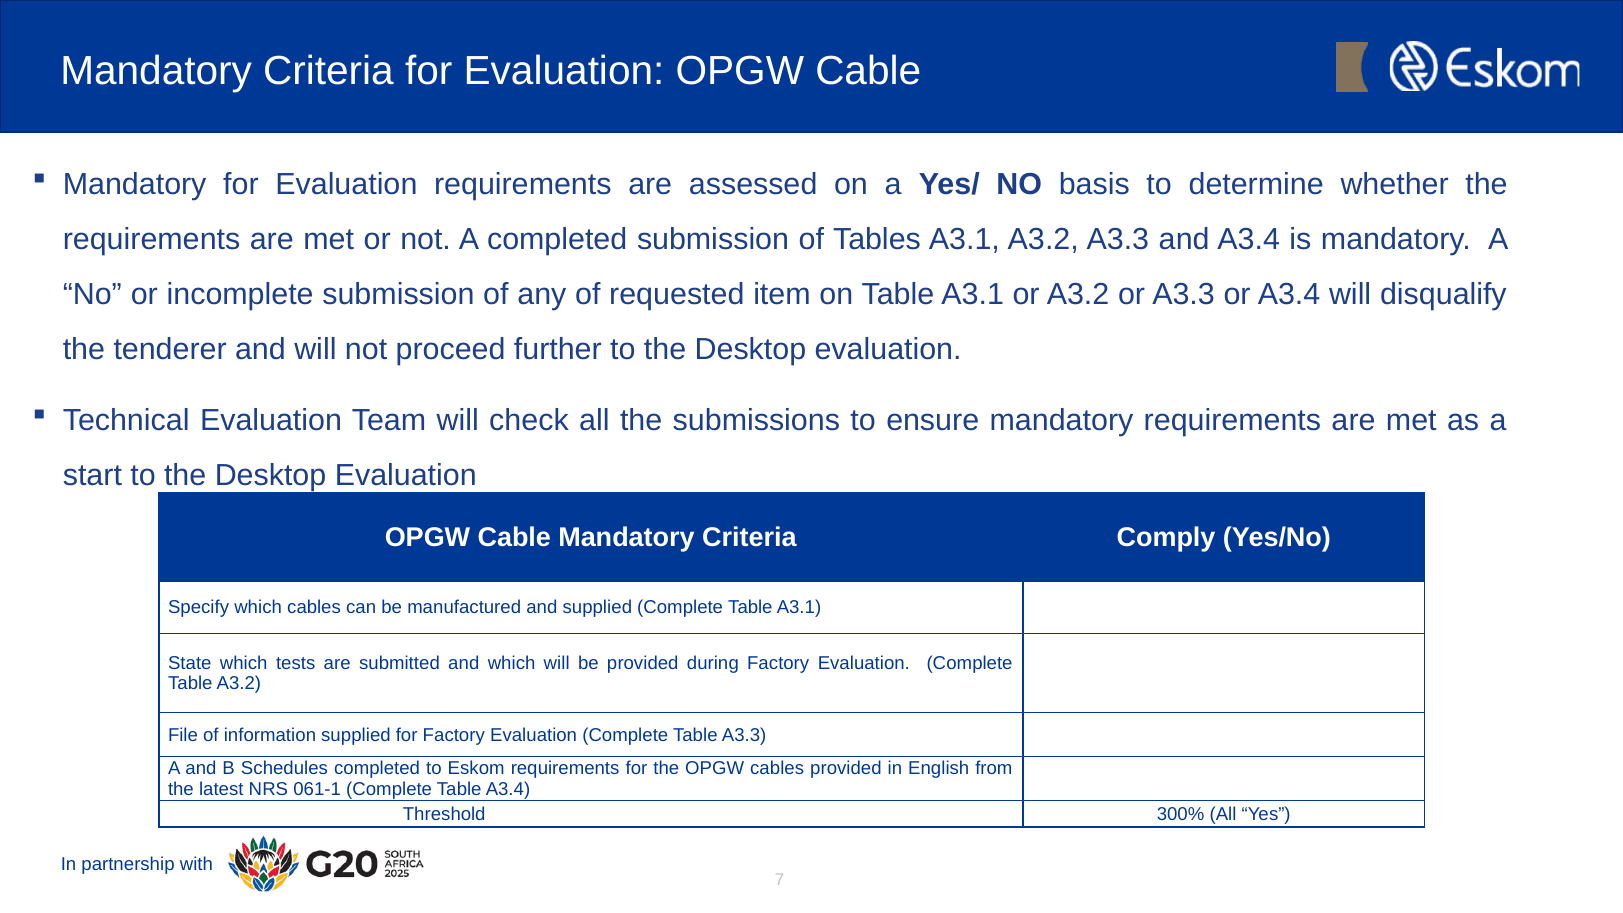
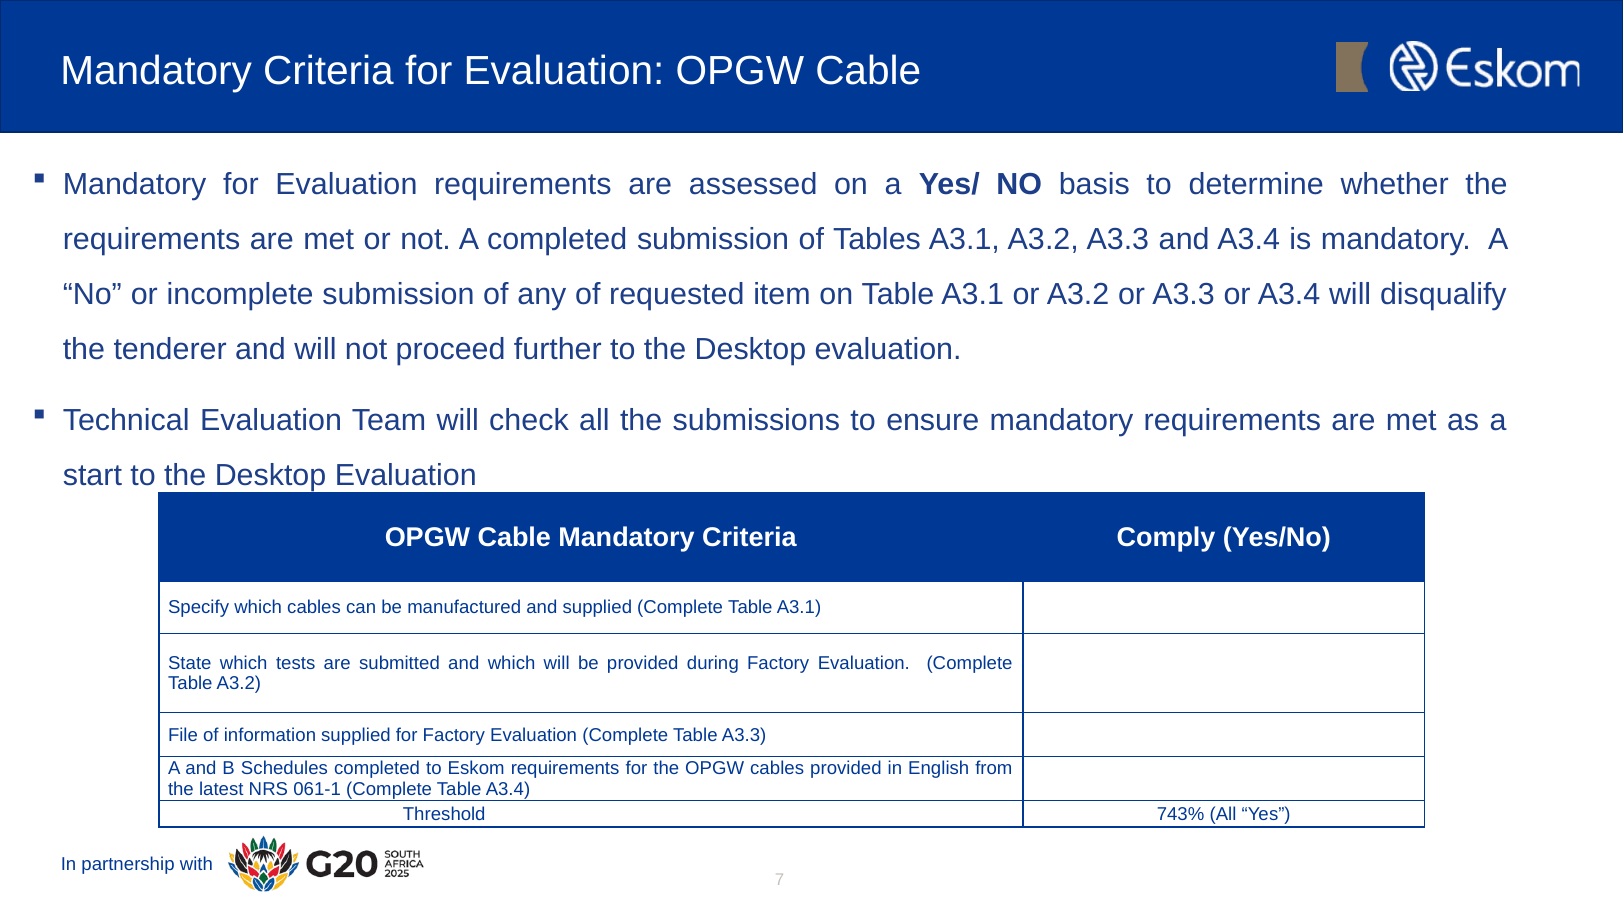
300%: 300% -> 743% (1181, 814)
